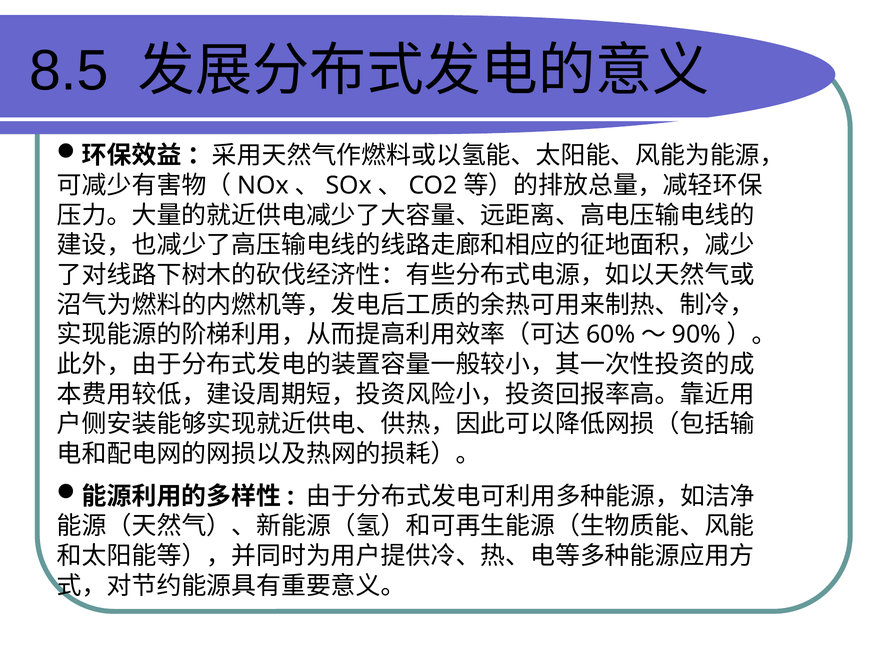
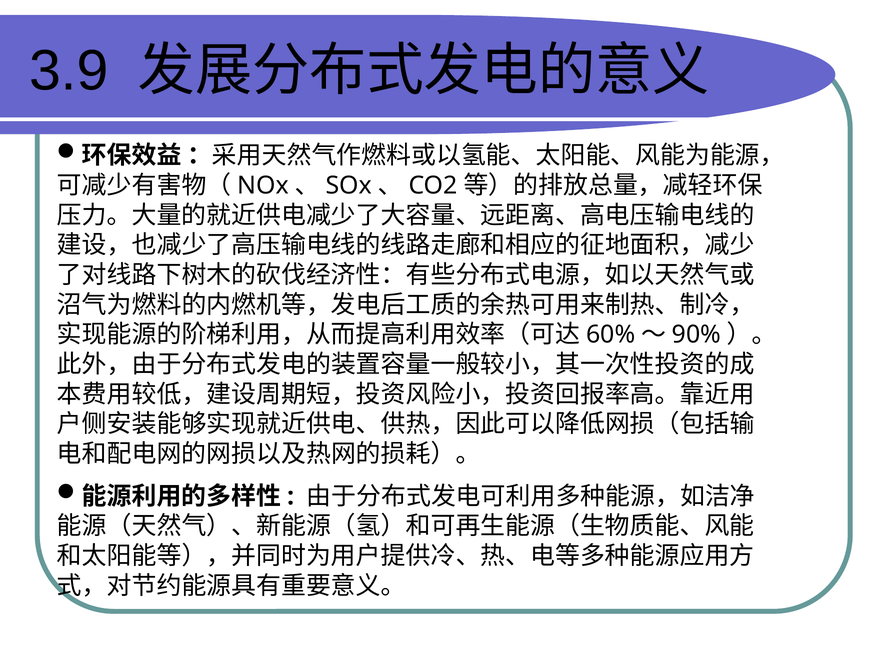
8.5: 8.5 -> 3.9 (69, 71)
